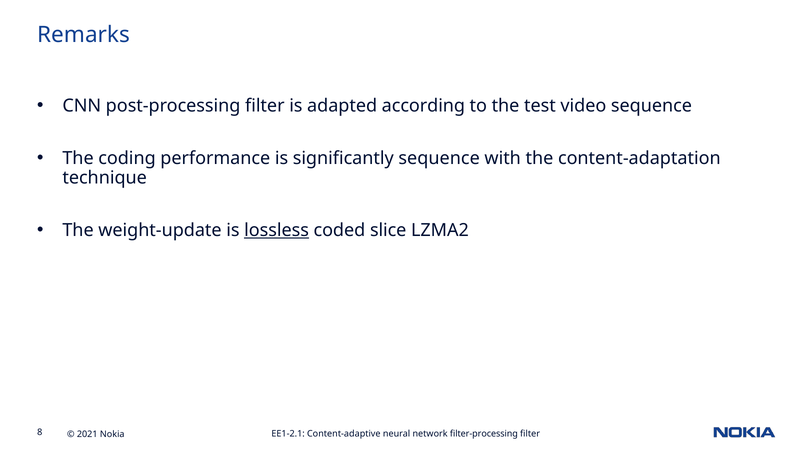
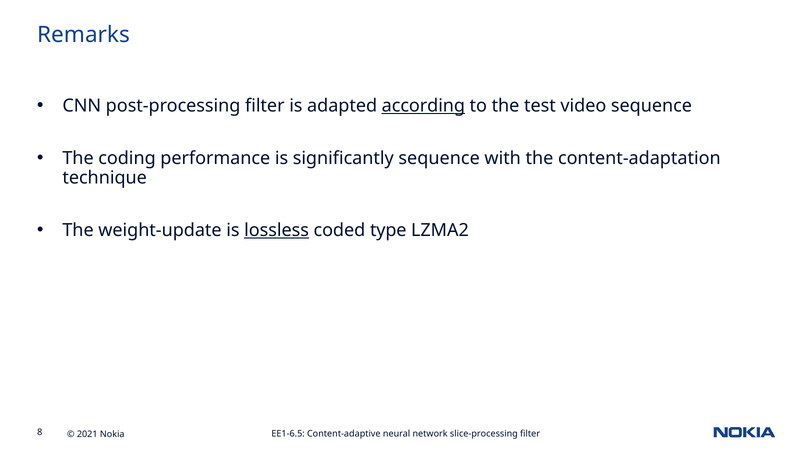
according underline: none -> present (423, 106)
slice: slice -> type (388, 230)
EE1-2.1: EE1-2.1 -> EE1-6.5 (288, 434)
filter-processing: filter-processing -> slice-processing (484, 434)
